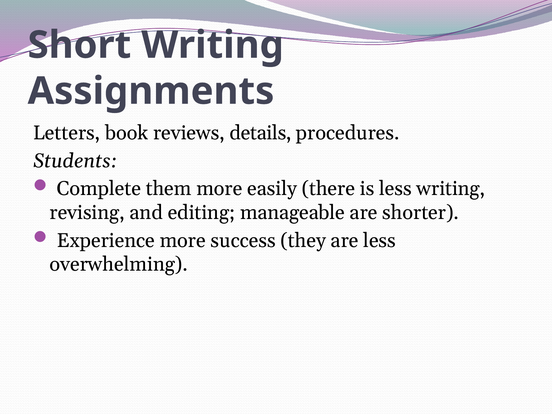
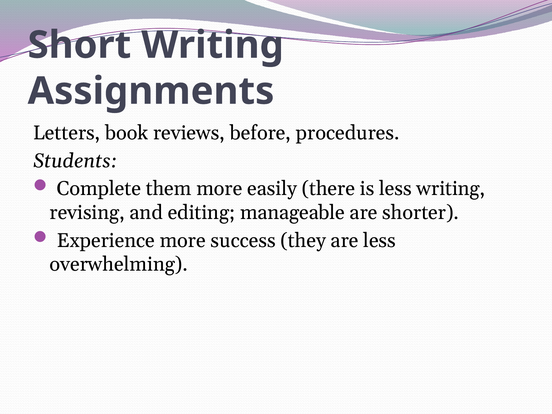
details: details -> before (260, 133)
